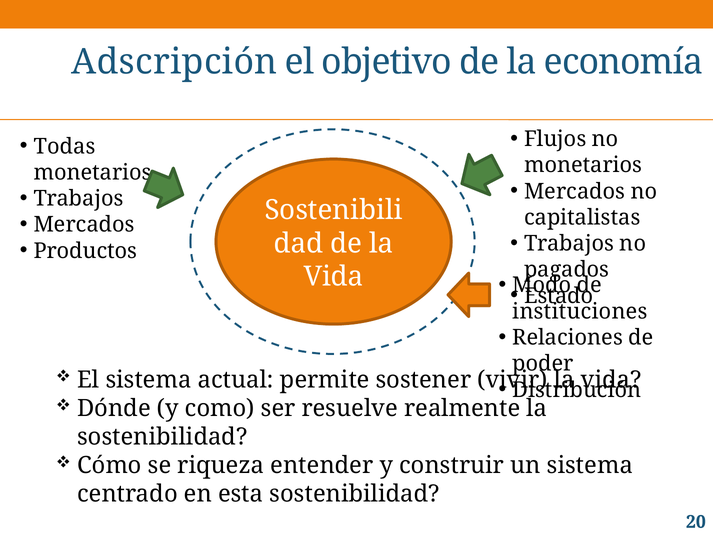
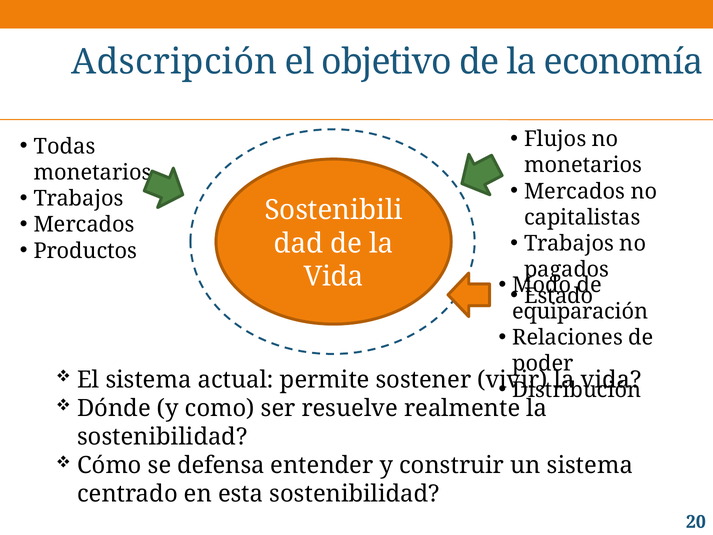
instituciones: instituciones -> equiparación (580, 311)
riqueza: riqueza -> defensa (221, 465)
